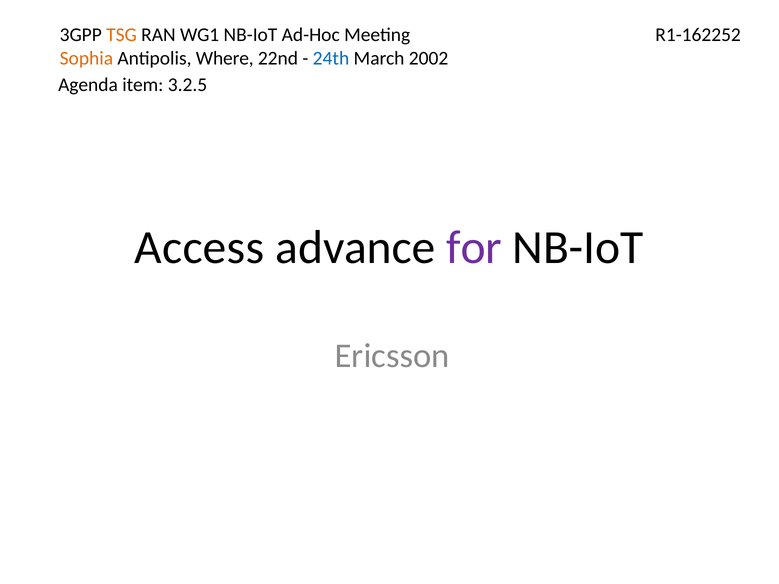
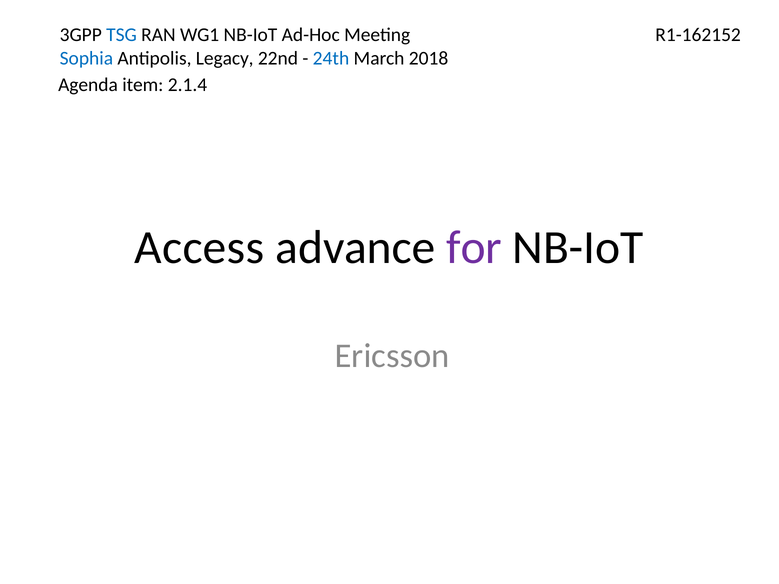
TSG colour: orange -> blue (122, 35)
R1-162252: R1-162252 -> R1-162152 (698, 35)
Sophia colour: orange -> blue (86, 58)
Where: Where -> Legacy (225, 58)
2002: 2002 -> 2018 (429, 58)
3.2.5: 3.2.5 -> 2.1.4 (188, 85)
